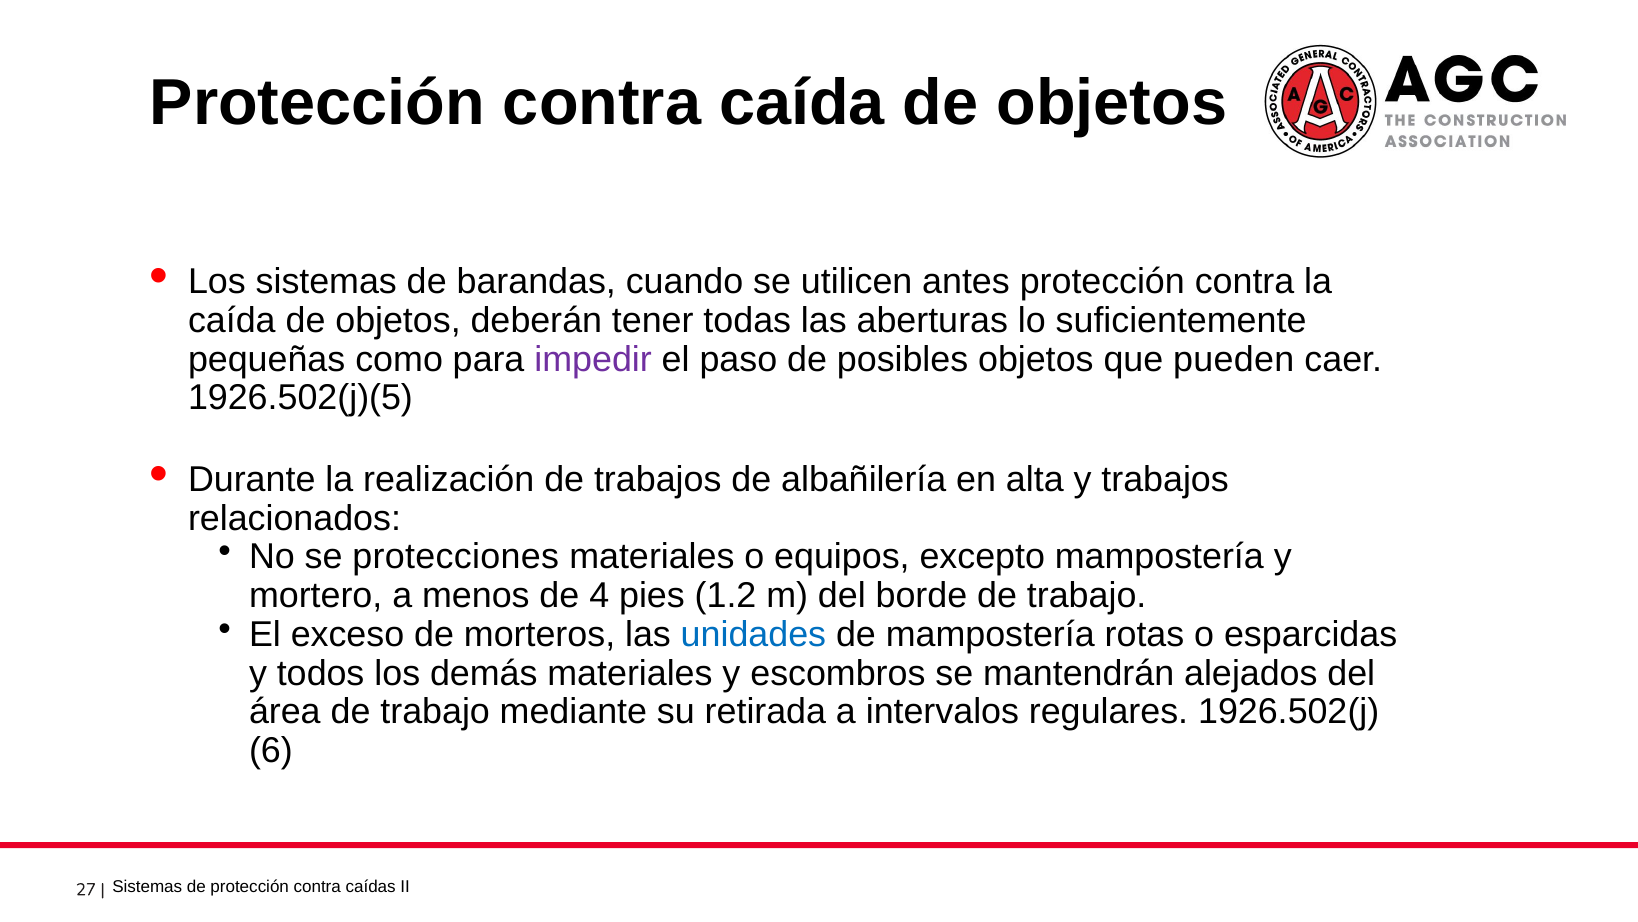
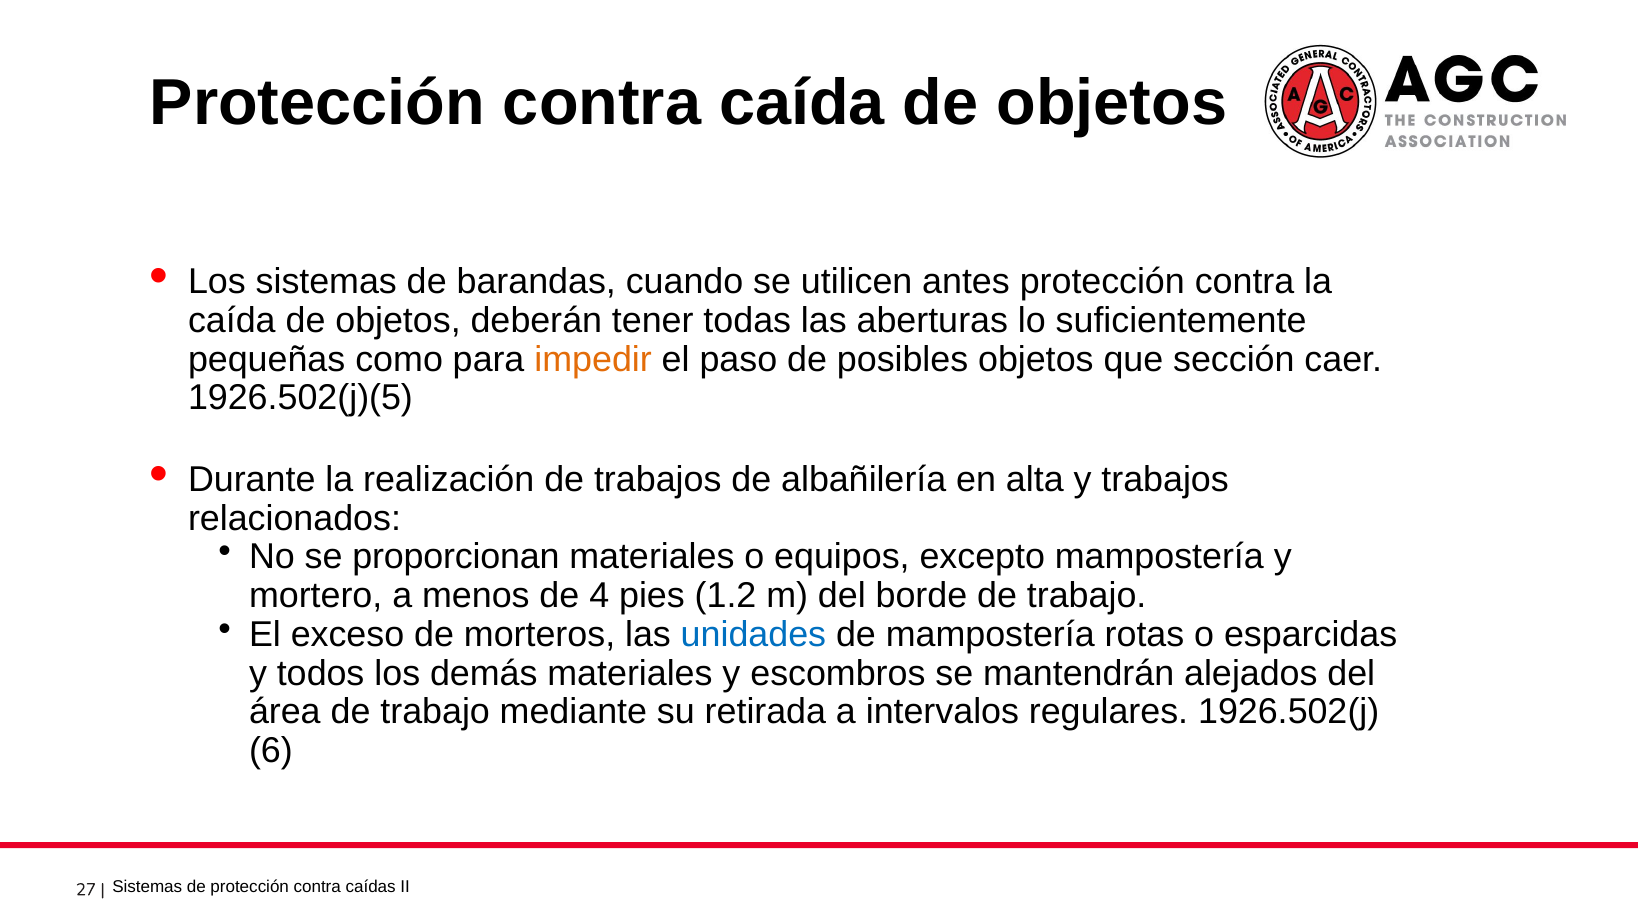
impedir colour: purple -> orange (593, 359)
pueden: pueden -> sección (1234, 359)
protecciones: protecciones -> proporcionan (456, 557)
